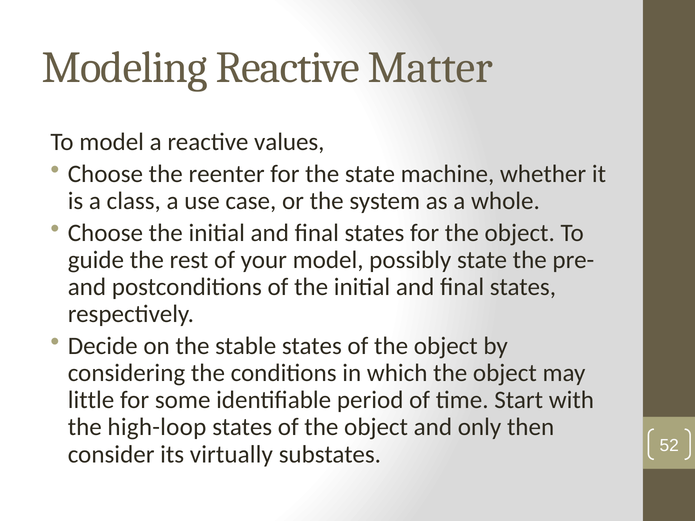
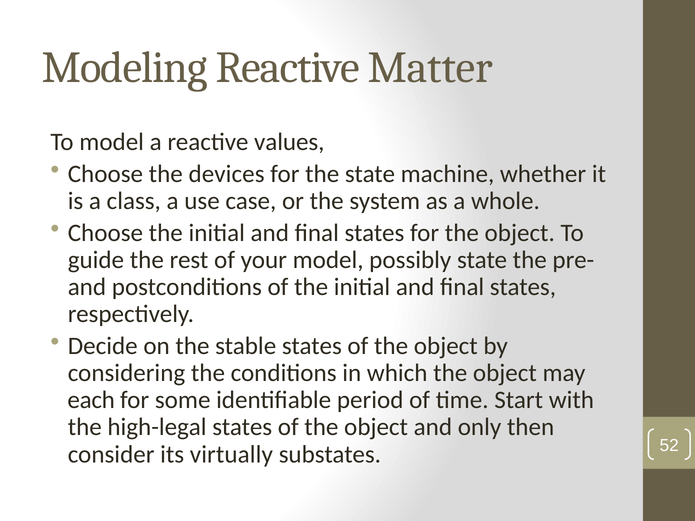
reenter: reenter -> devices (227, 174)
little: little -> each (91, 400)
high-loop: high-loop -> high-legal (157, 427)
